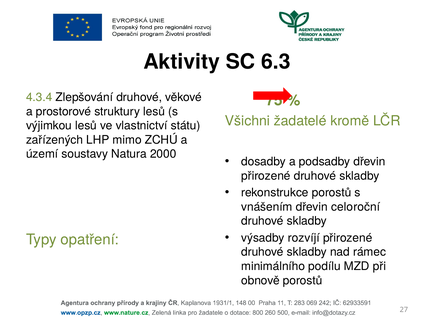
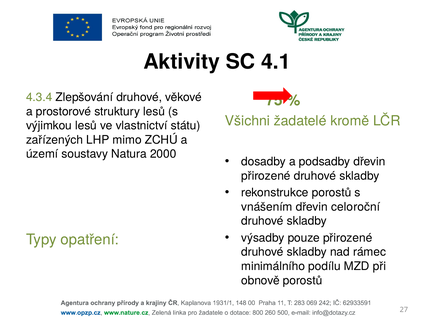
6.3: 6.3 -> 4.1 (276, 62)
rozvíjí: rozvíjí -> pouze (304, 238)
